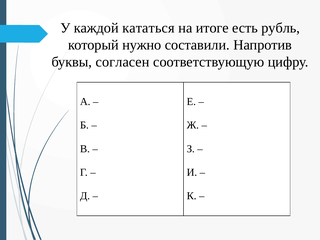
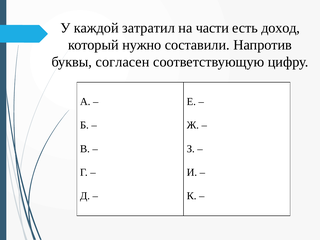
кататься: кататься -> затратил (149, 28)
итоге: итоге -> части (212, 28)
рубль: рубль -> доход (281, 28)
